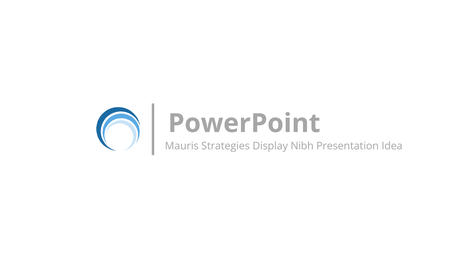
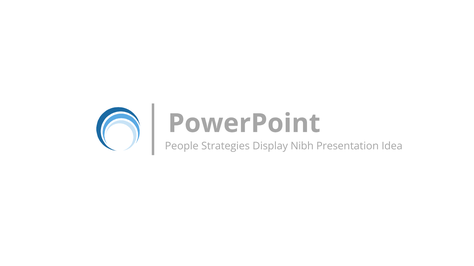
Mauris: Mauris -> People (182, 146)
